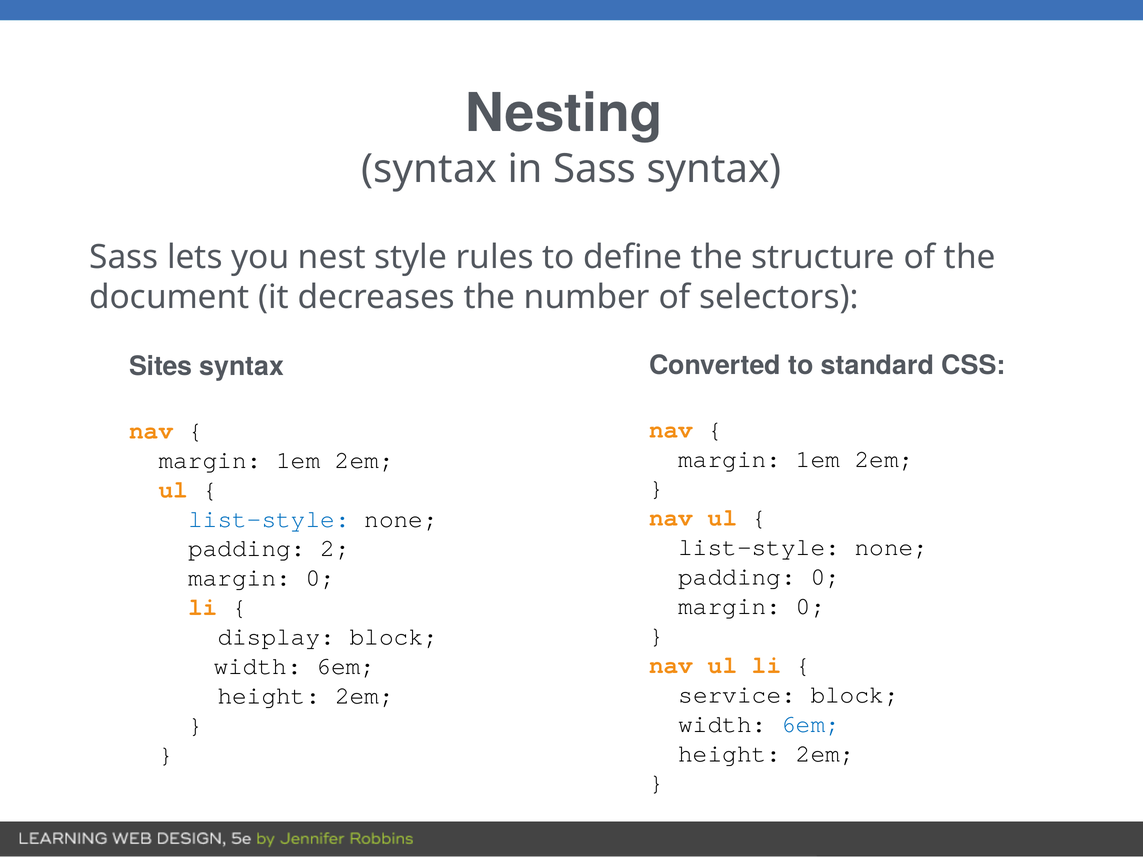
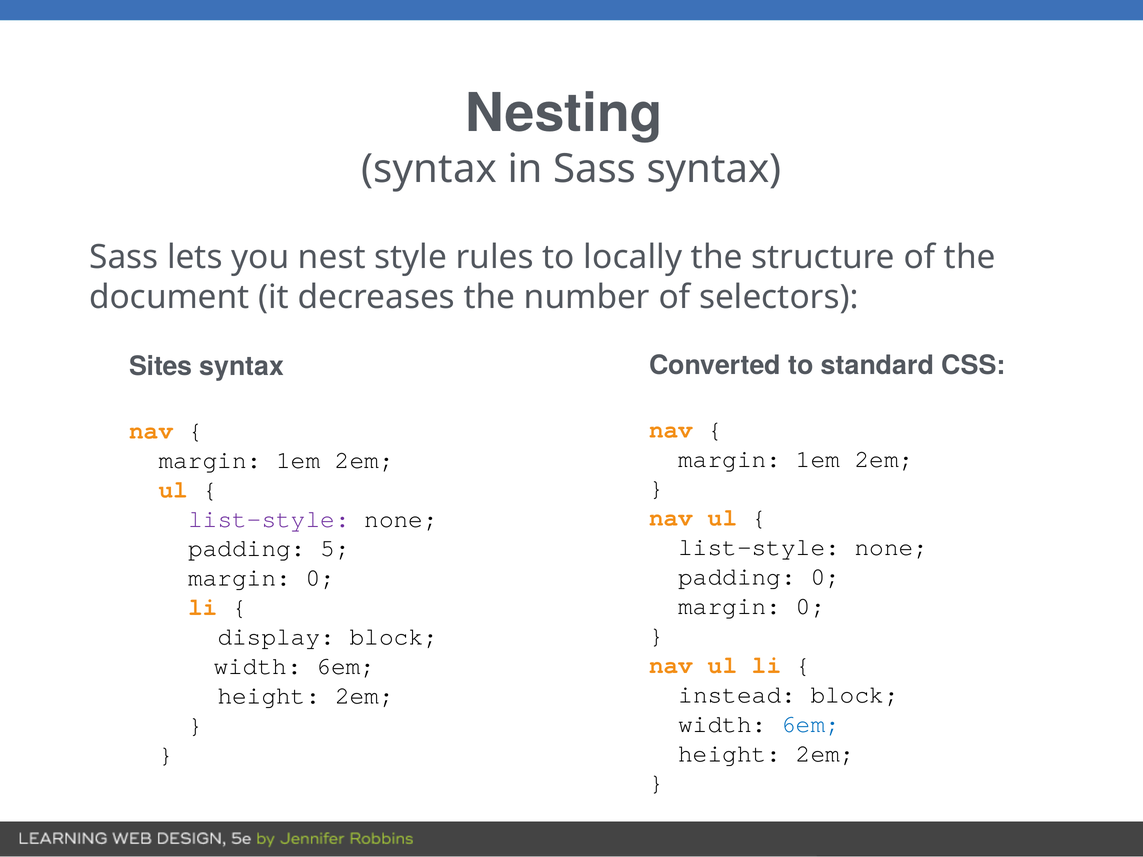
define: define -> locally (633, 257)
list-style colour: blue -> purple (269, 519)
2: 2 -> 5 (335, 549)
service: service -> instead (737, 695)
